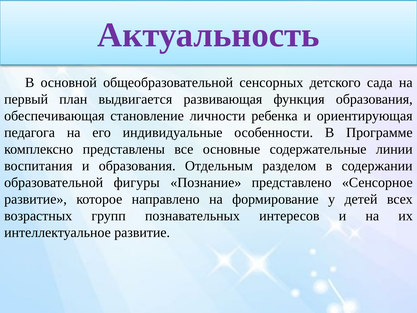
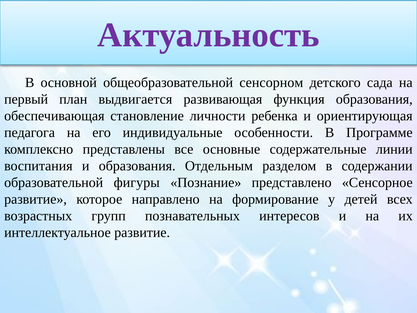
сенсорных: сенсорных -> сенсорном (271, 82)
